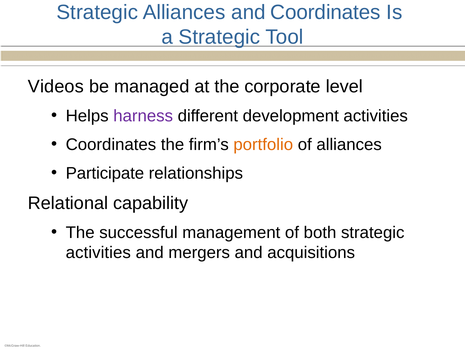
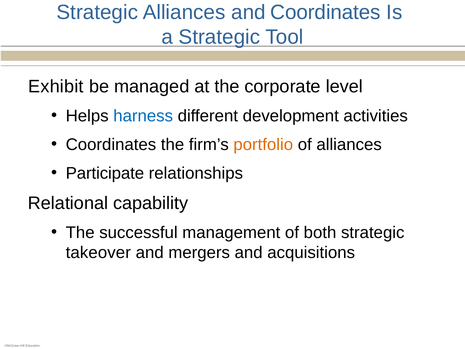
Videos: Videos -> Exhibit (56, 87)
harness colour: purple -> blue (143, 116)
activities: activities -> takeover (98, 252)
